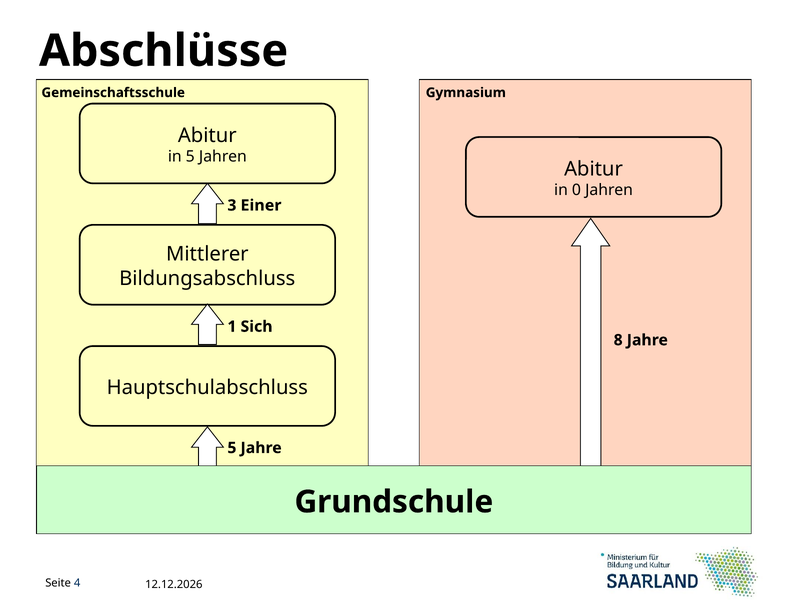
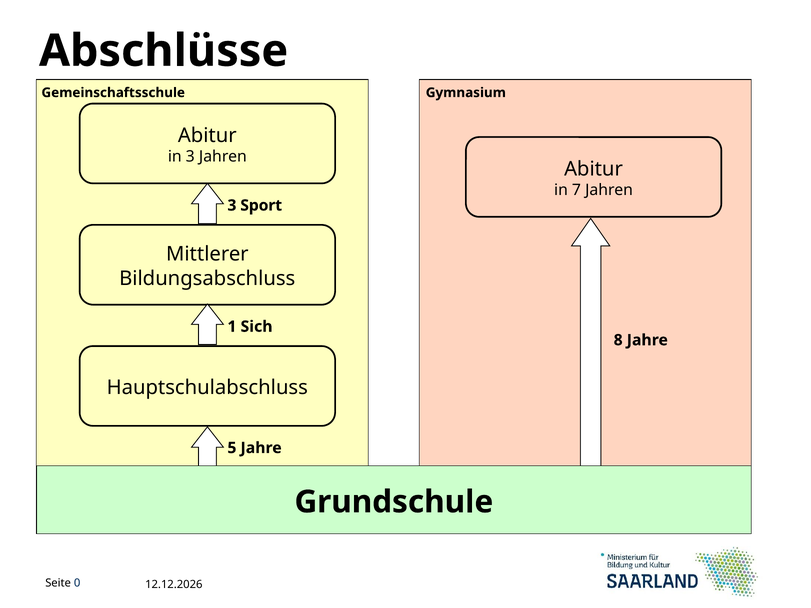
in 5: 5 -> 3 (190, 157)
0: 0 -> 7 (576, 190)
Einer: Einer -> Sport (261, 205)
4: 4 -> 0 (77, 583)
